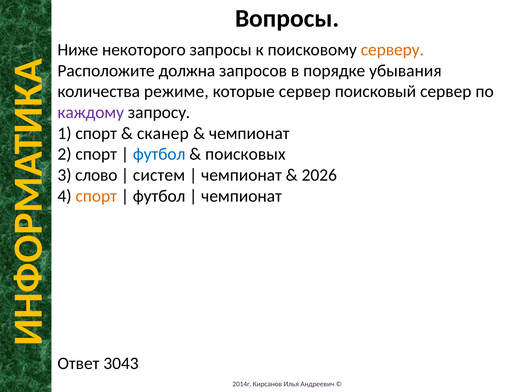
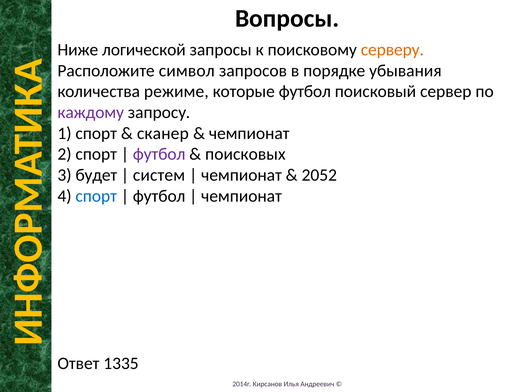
некоторого: некоторого -> логической (144, 50)
должна: должна -> символ (187, 71)
которые сервер: сервер -> футбол (305, 92)
футбол colour: blue -> purple (159, 154)
слово: слово -> будет (96, 175)
2026: 2026 -> 2052 (319, 175)
спорт colour: orange -> blue (96, 196)
3043: 3043 -> 1335 (121, 364)
